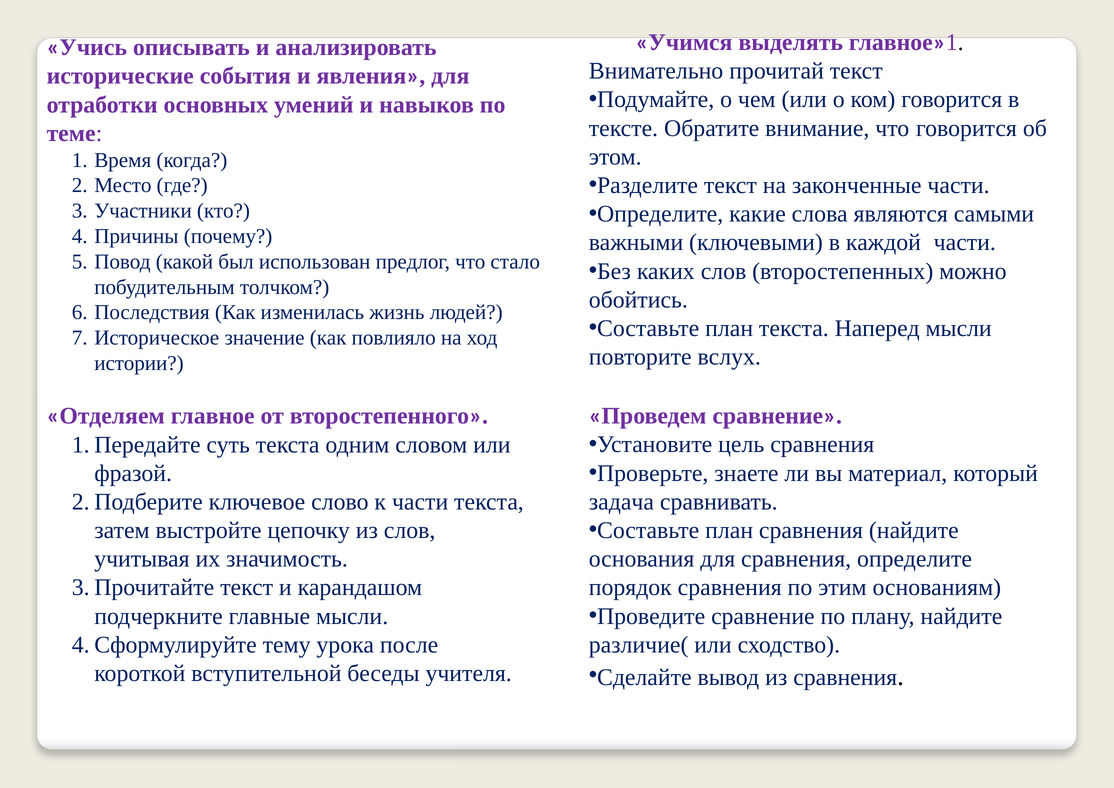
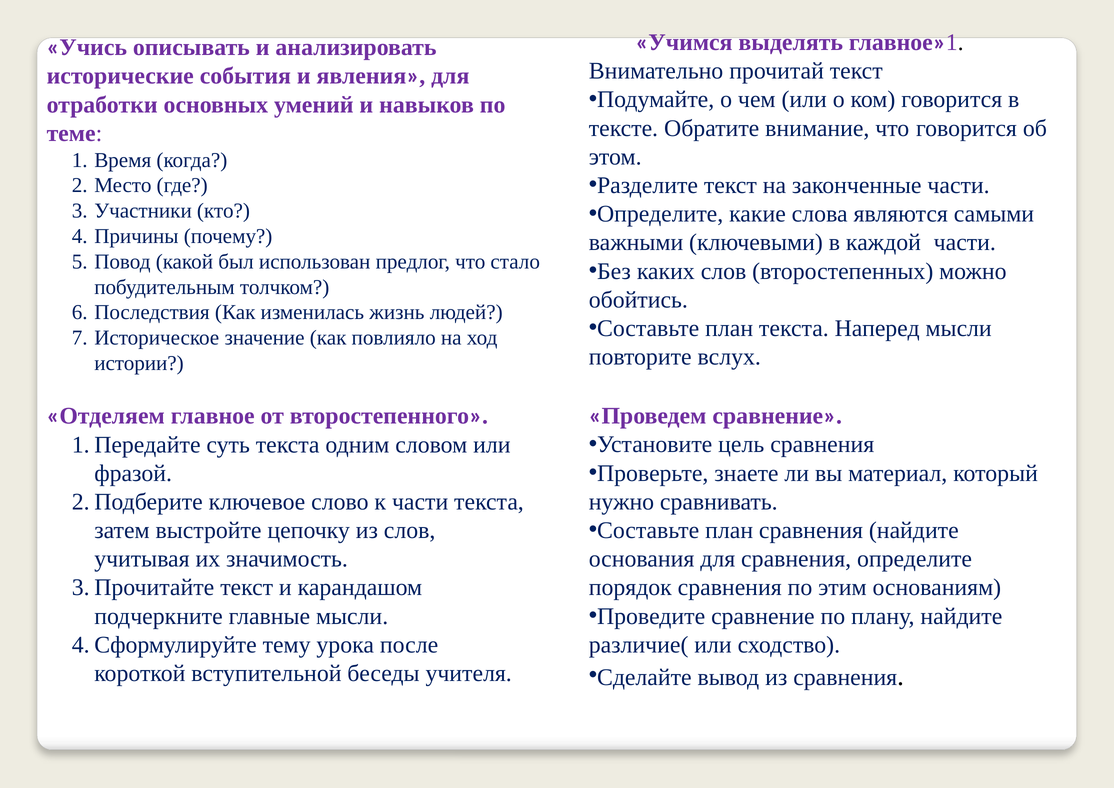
задача: задача -> нужно (621, 502)
